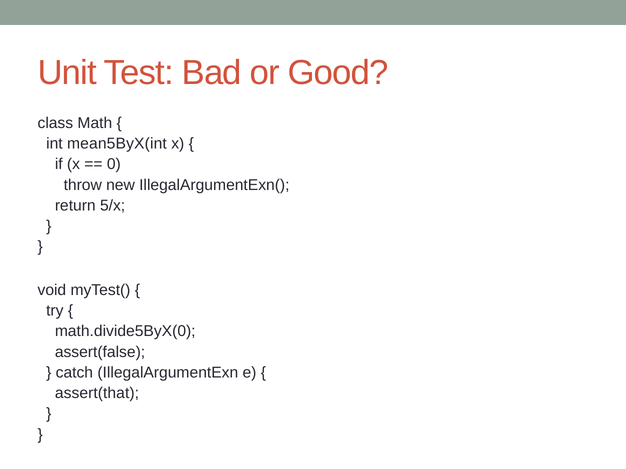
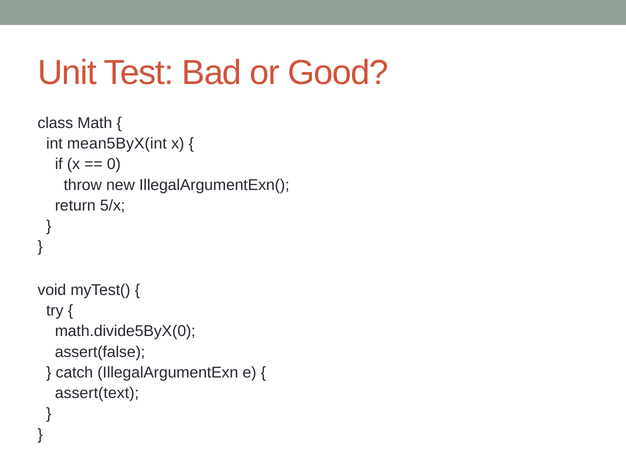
assert(that: assert(that -> assert(text (97, 394)
